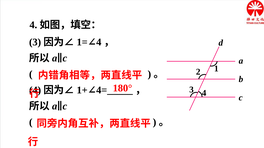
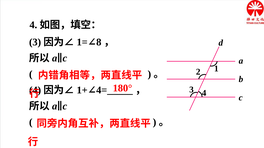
4: 4 -> 8 (99, 42)
